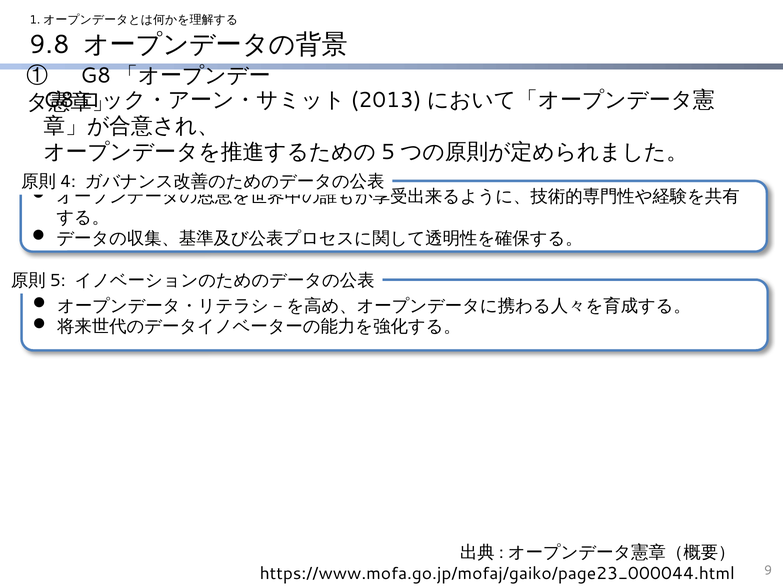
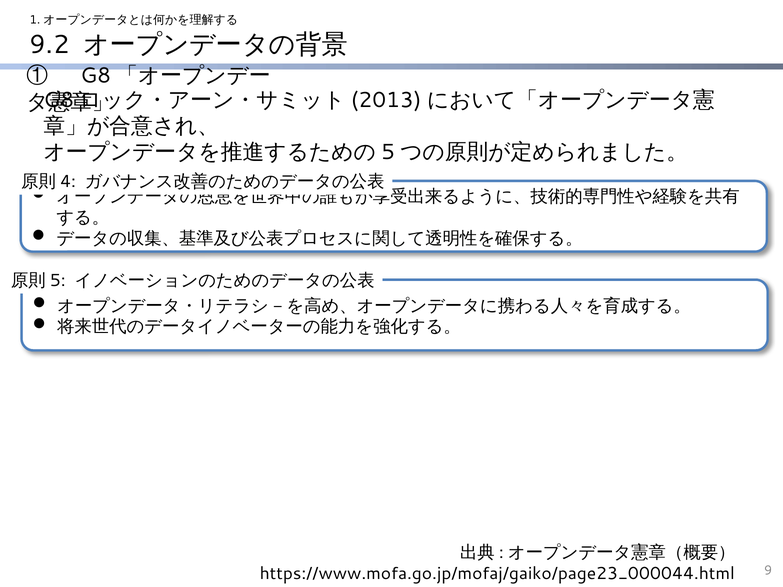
9.8: 9.8 -> 9.2 (50, 45)
